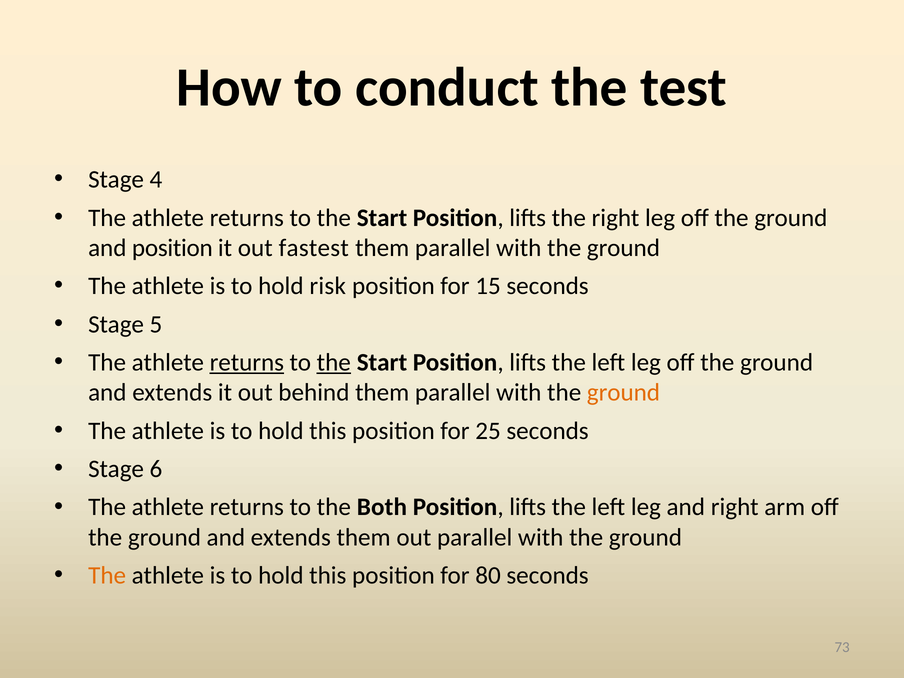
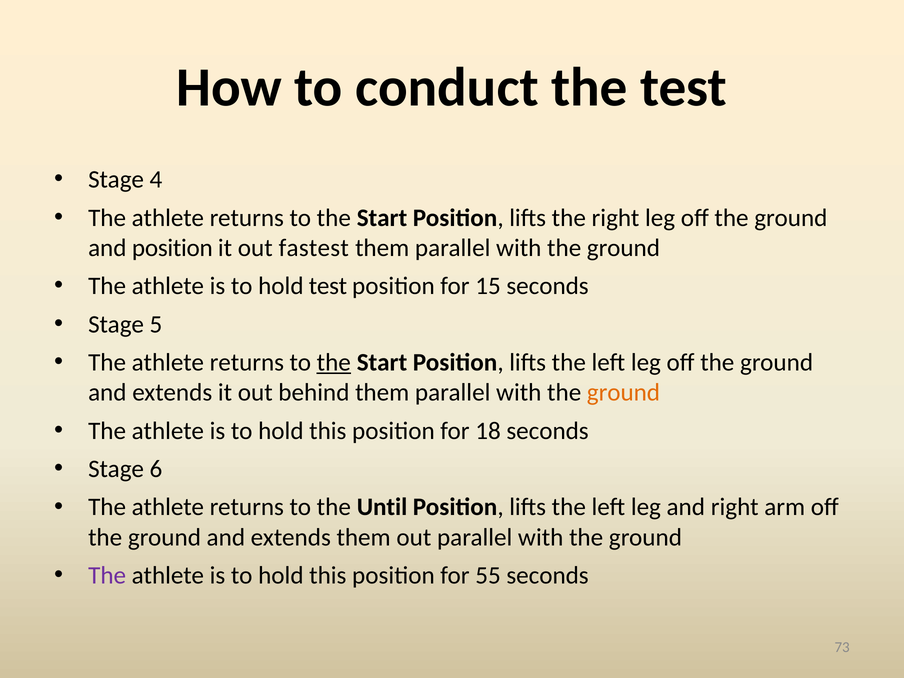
hold risk: risk -> test (328, 286)
returns underline: present -> none (247, 362)
25: 25 -> 18 (488, 431)
Both: Both -> Until (382, 507)
The colour: orange -> purple (107, 575)
80: 80 -> 55 (488, 575)
